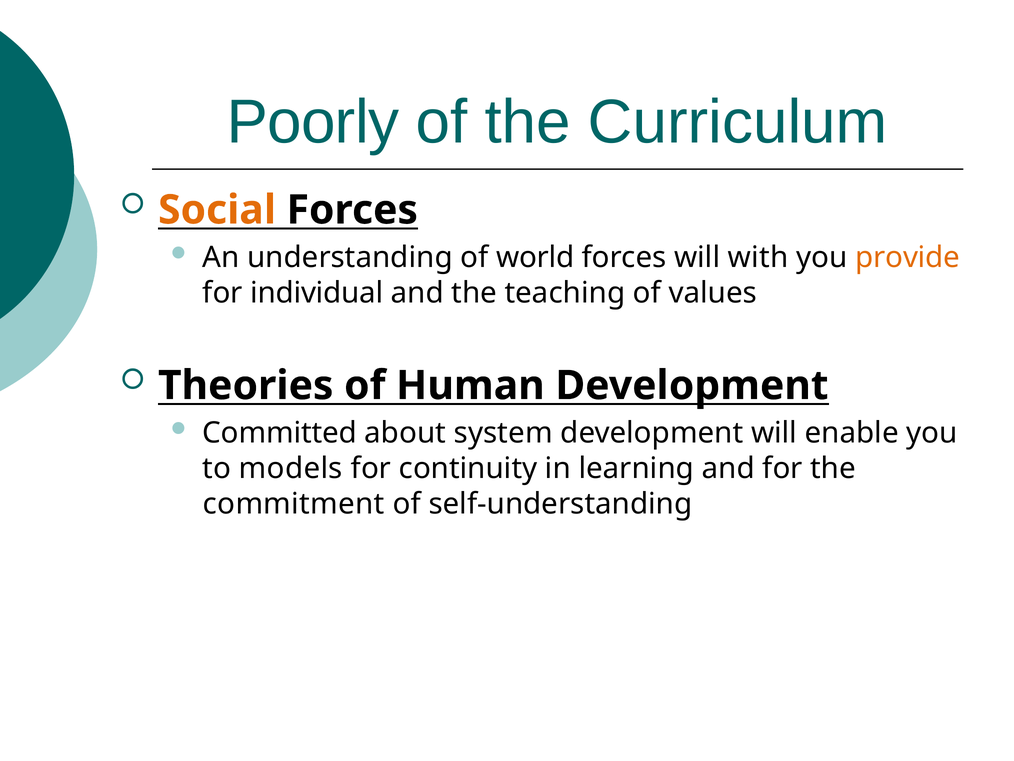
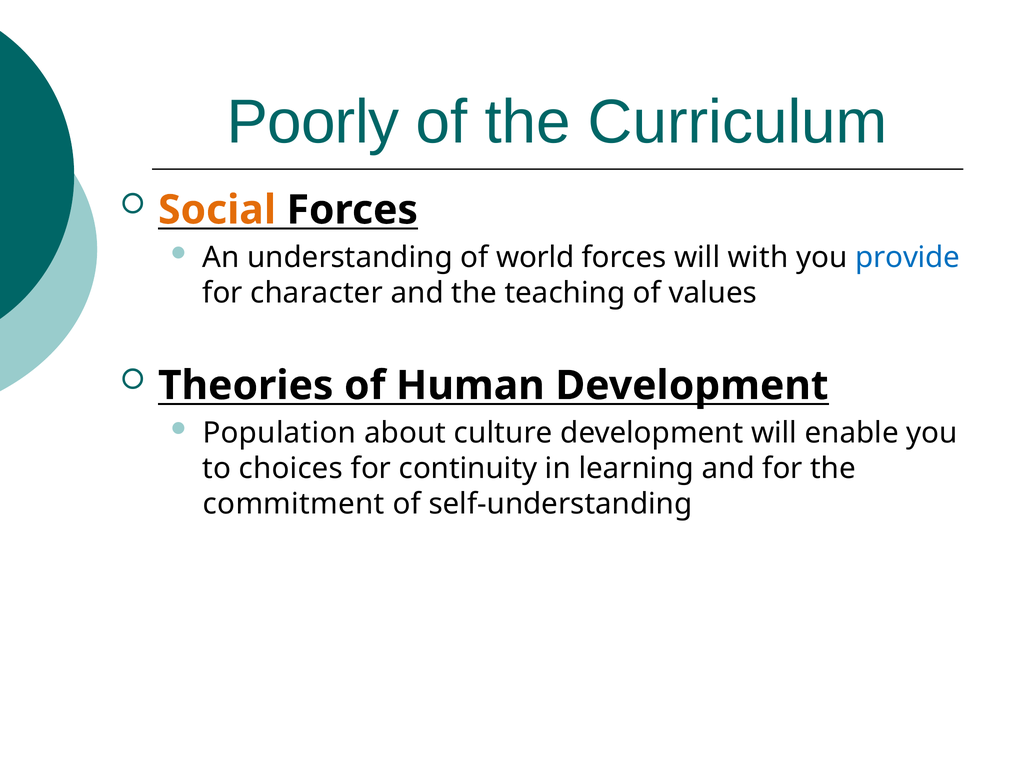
provide colour: orange -> blue (908, 257)
individual: individual -> character (317, 293)
Committed: Committed -> Population (279, 433)
system: system -> culture (503, 433)
models: models -> choices (291, 468)
